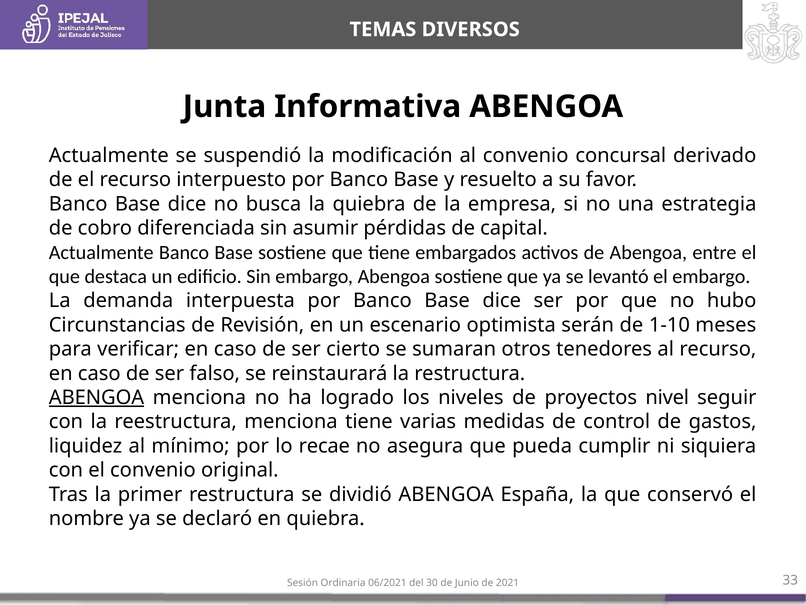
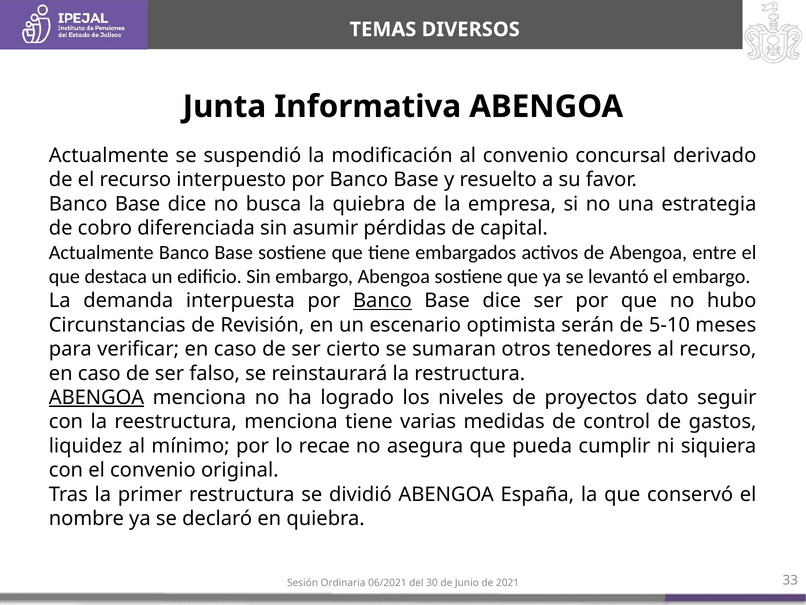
Banco underline: none -> present (382, 301)
1-10: 1-10 -> 5-10 (669, 325)
nivel: nivel -> dato (667, 397)
